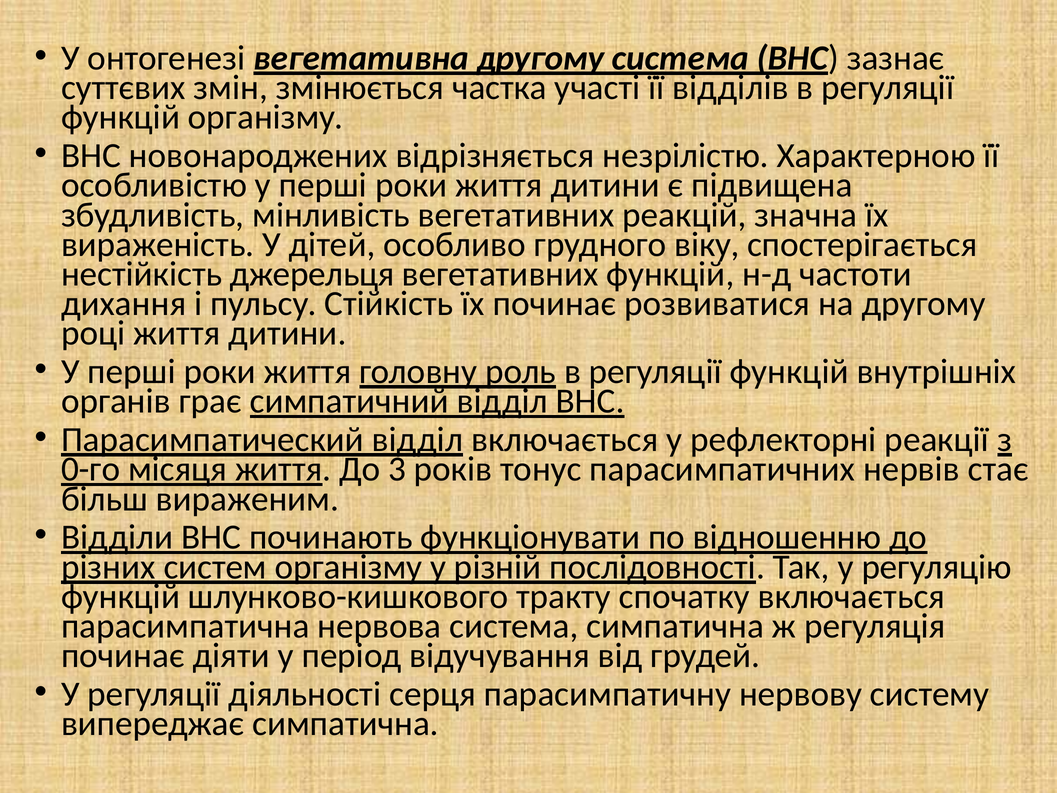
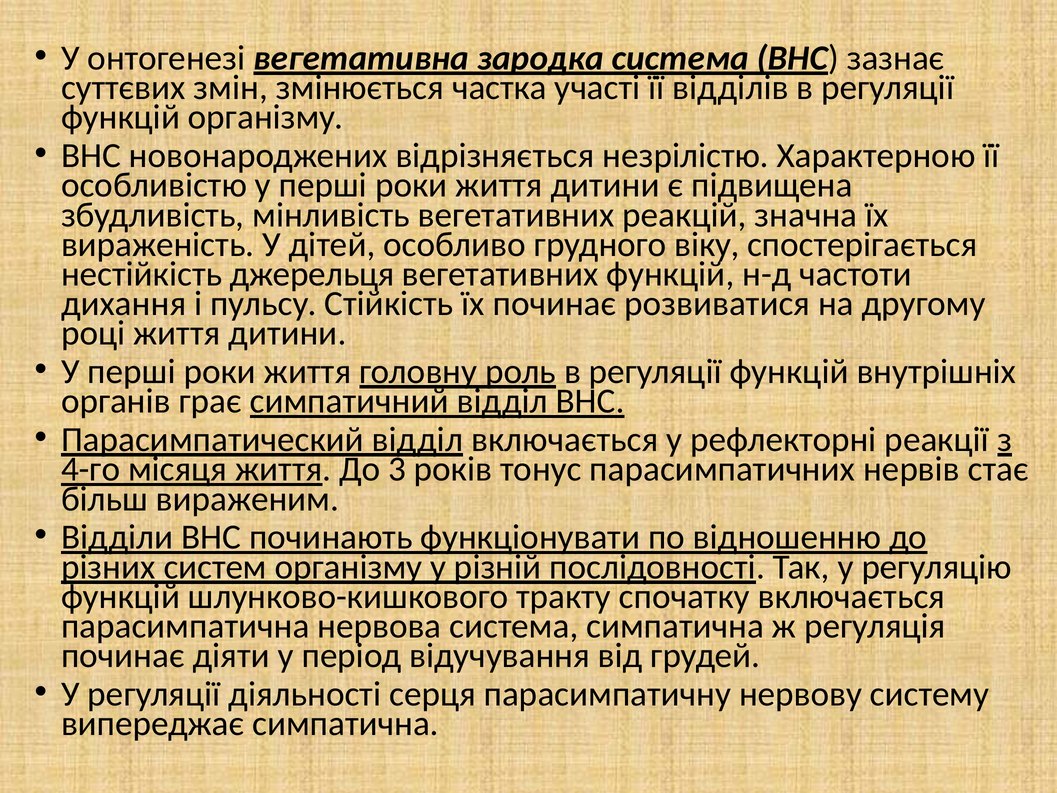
вегетативна другому: другому -> зародка (540, 58)
0-го: 0-го -> 4-го (91, 469)
